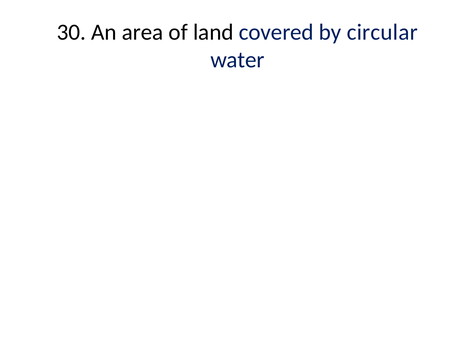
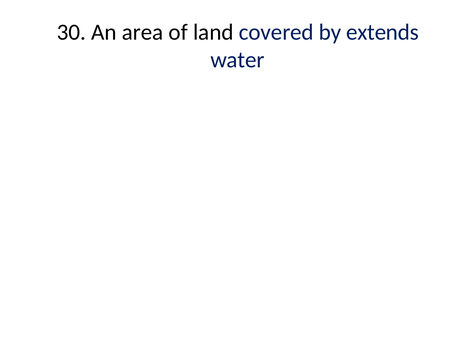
circular: circular -> extends (382, 32)
